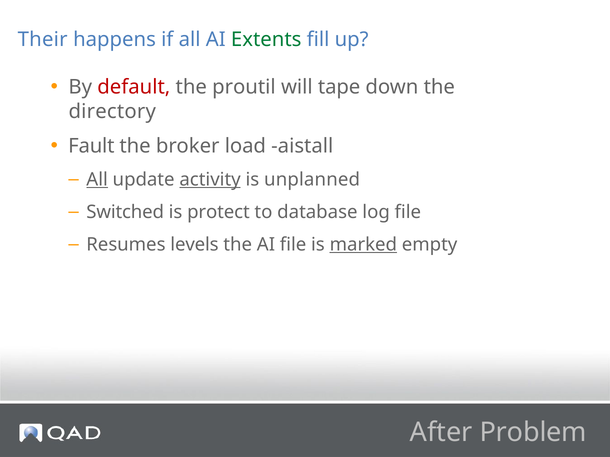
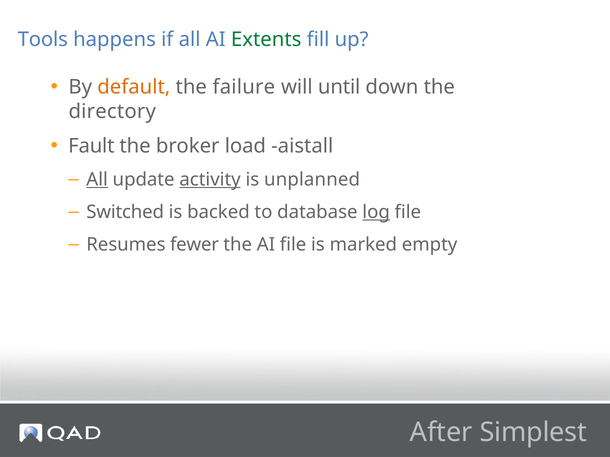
Their: Their -> Tools (43, 39)
default colour: red -> orange (134, 87)
proutil: proutil -> failure (244, 87)
tape: tape -> until (339, 87)
protect: protect -> backed (218, 212)
log underline: none -> present (376, 212)
levels: levels -> fewer (195, 245)
marked underline: present -> none (363, 245)
Problem: Problem -> Simplest (533, 433)
